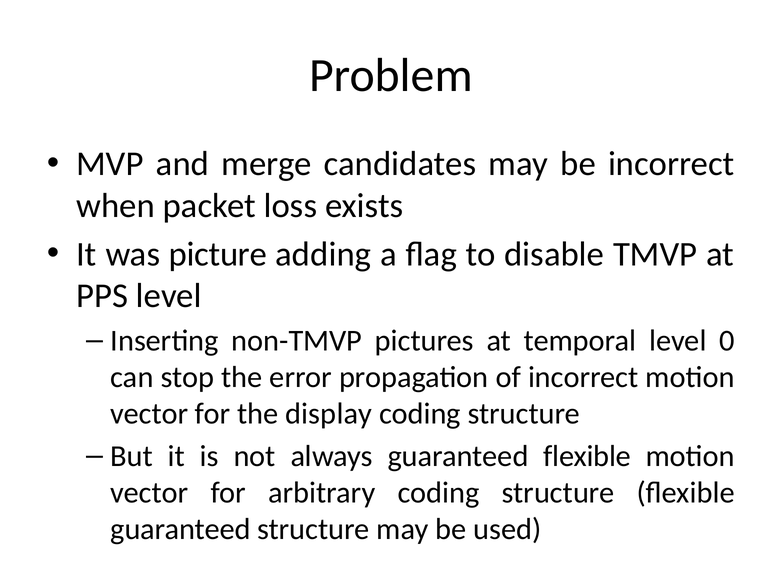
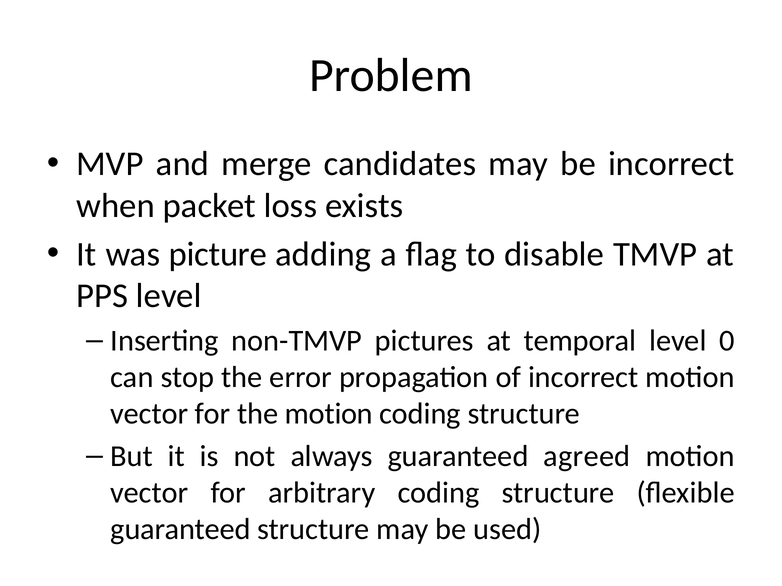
the display: display -> motion (329, 414)
guaranteed flexible: flexible -> agreed (587, 457)
